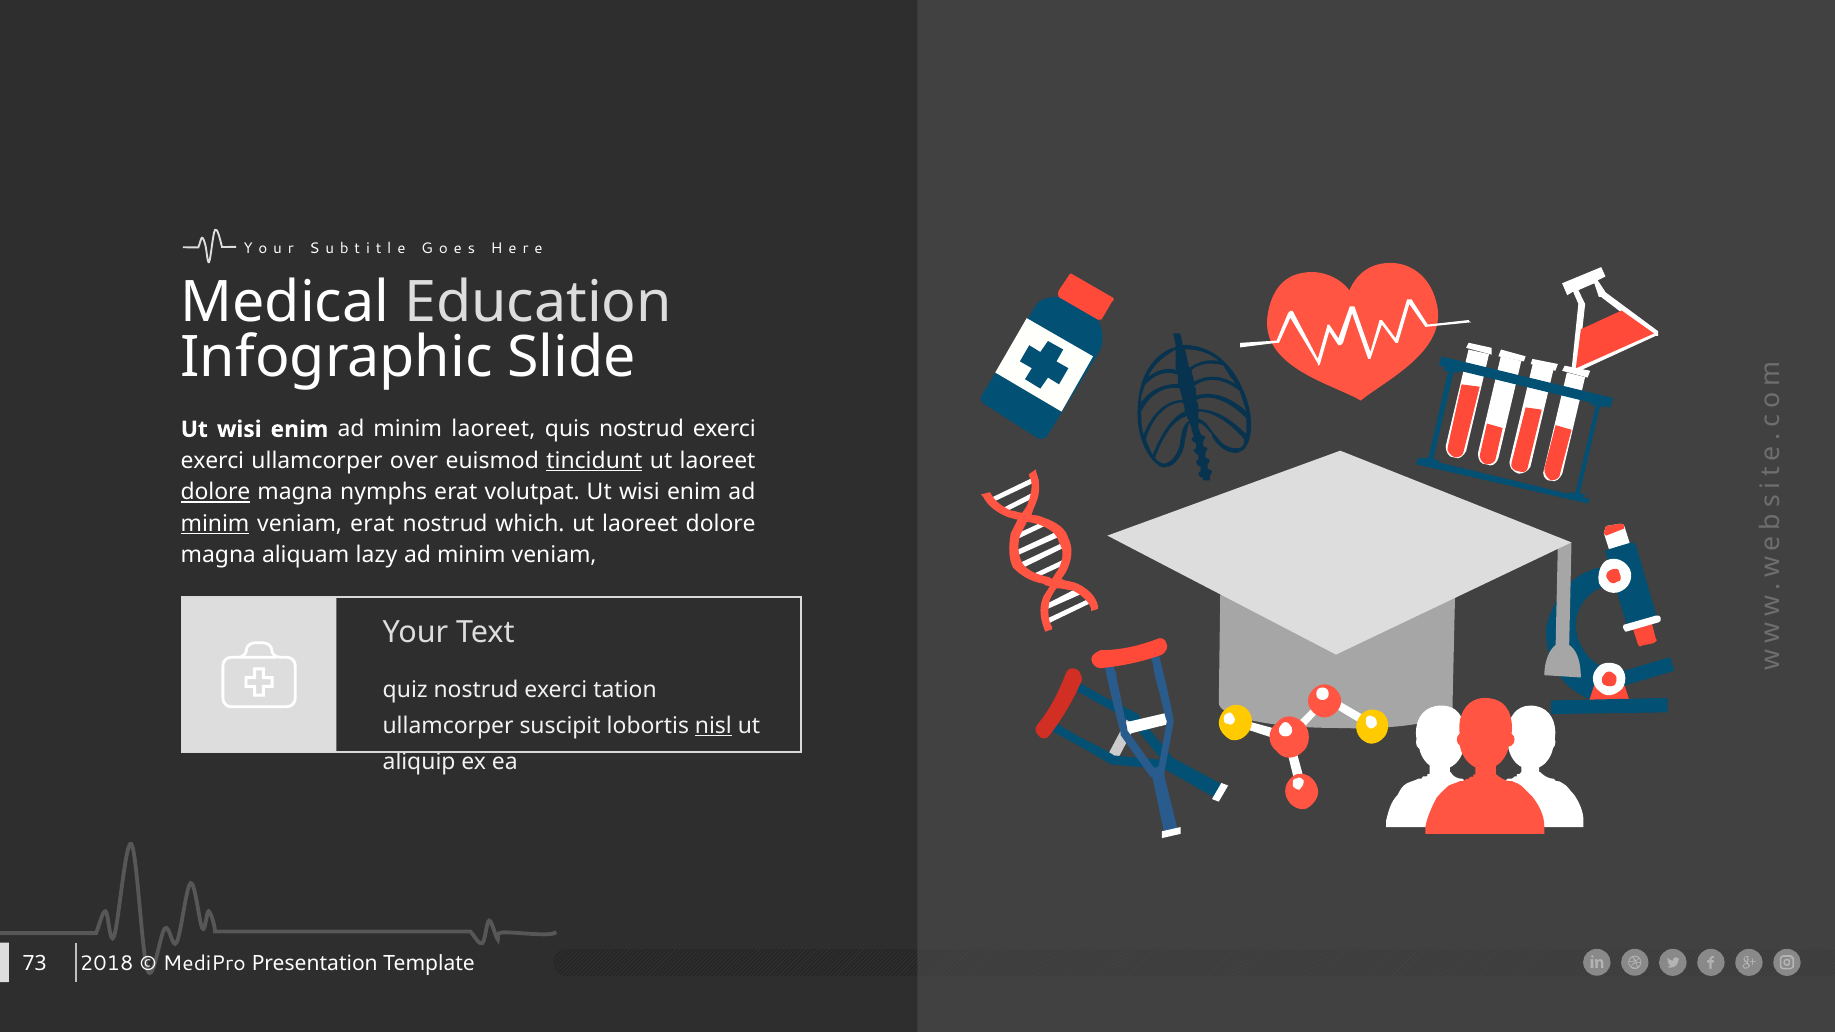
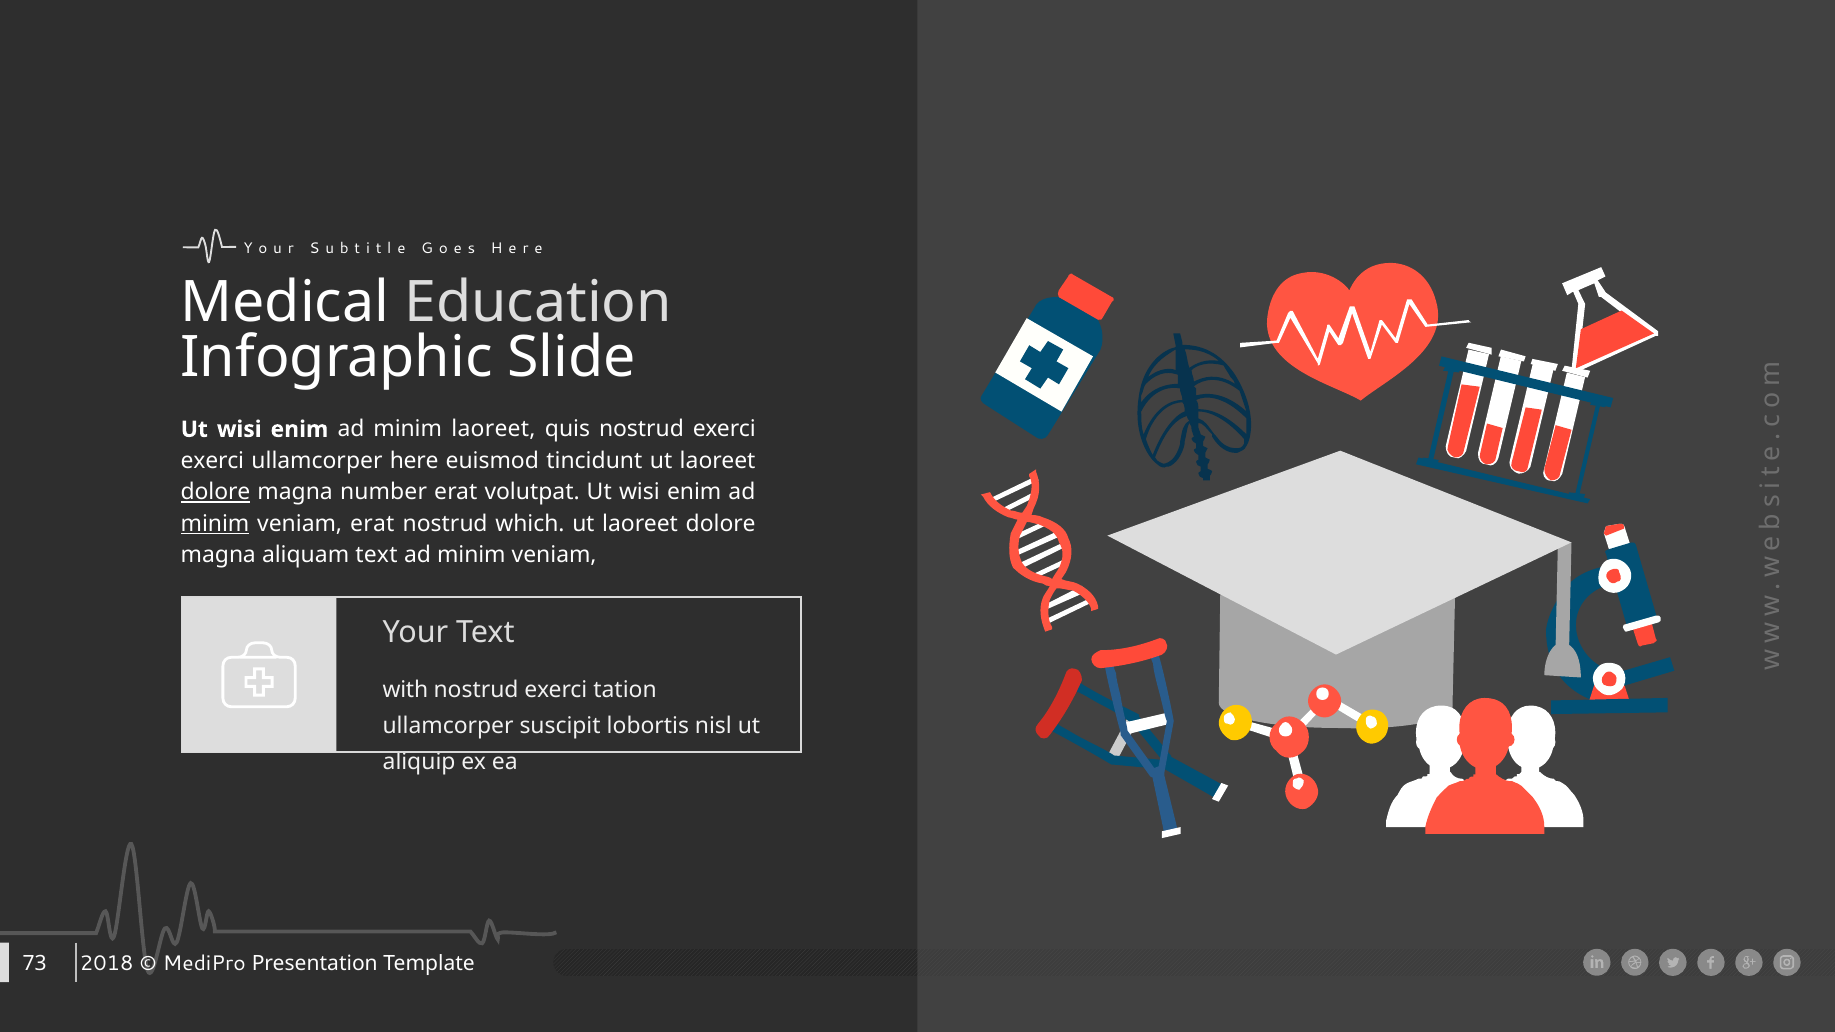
over: over -> here (414, 461)
tincidunt underline: present -> none (594, 461)
nymphs: nymphs -> number (384, 492)
aliquam lazy: lazy -> text (376, 555)
quiz: quiz -> with (405, 690)
nisl underline: present -> none (713, 726)
